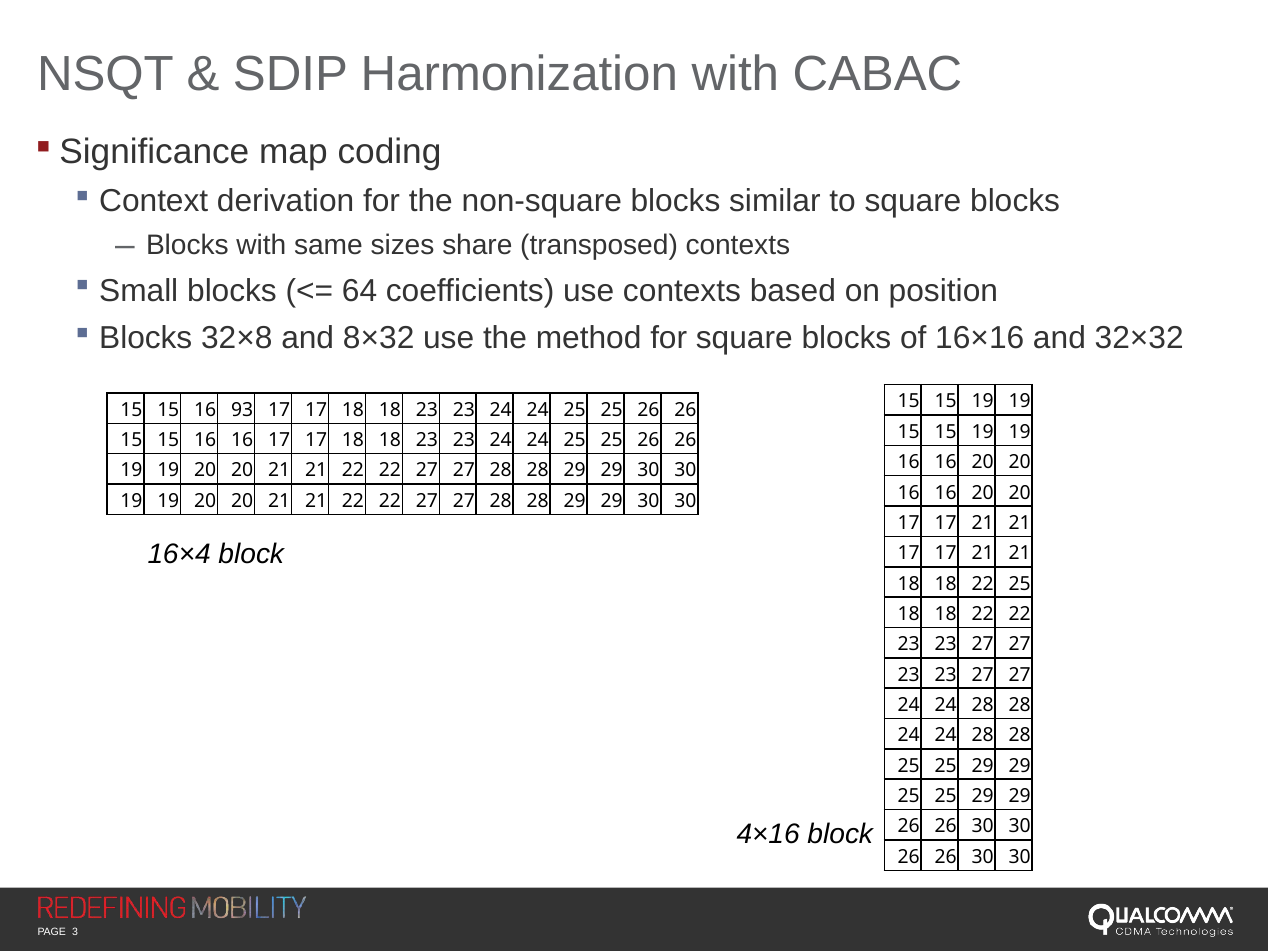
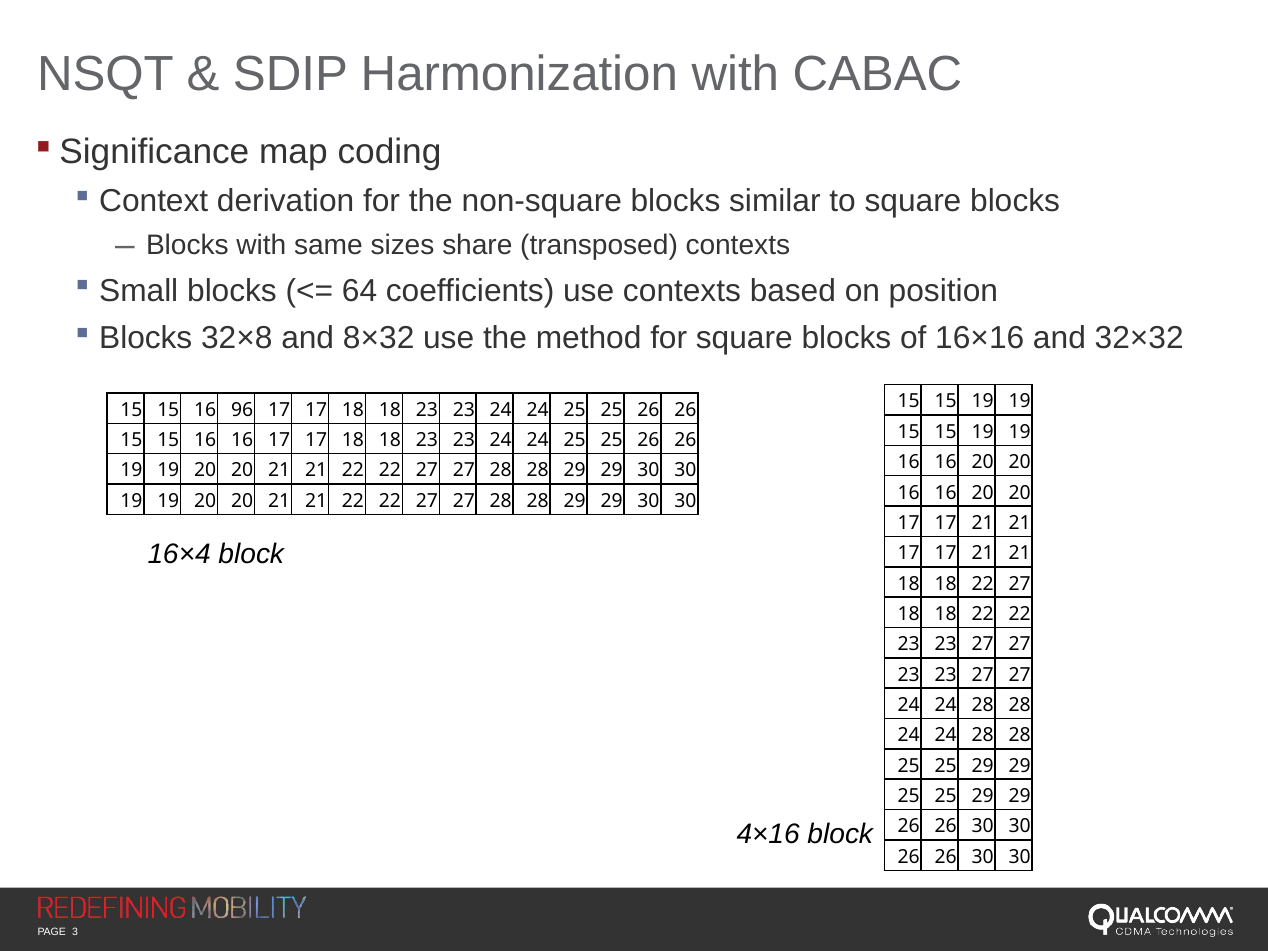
93: 93 -> 96 (242, 410)
18 22 25: 25 -> 27 (1020, 584)
